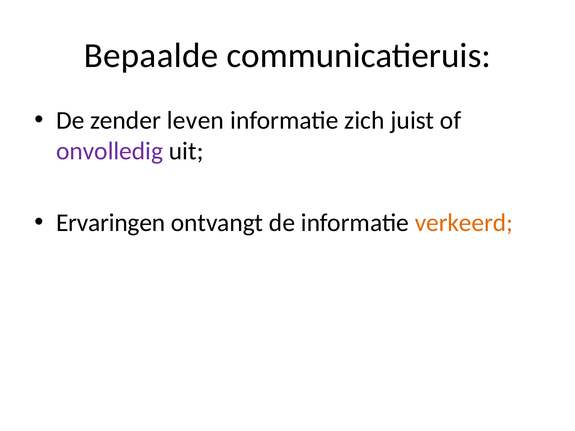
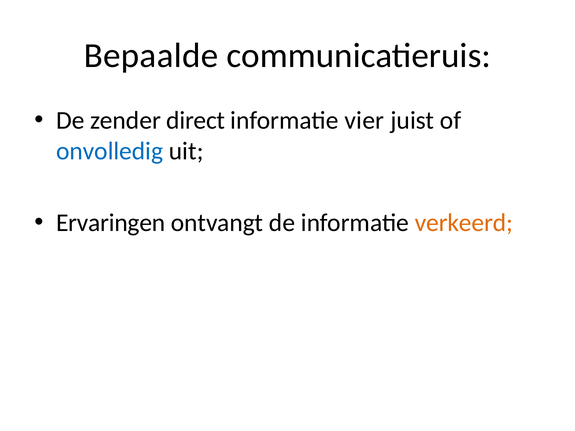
leven: leven -> direct (196, 121)
zich: zich -> vier (364, 121)
onvolledig colour: purple -> blue (110, 151)
